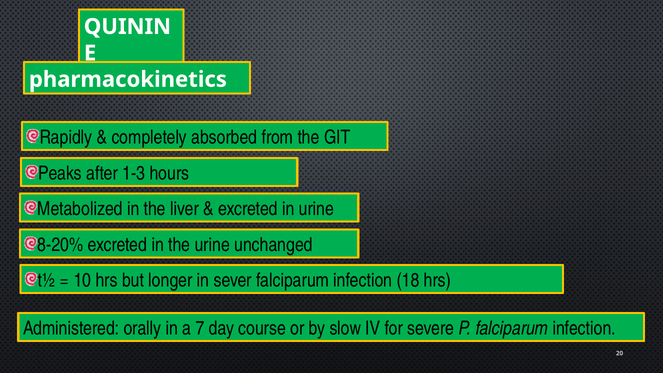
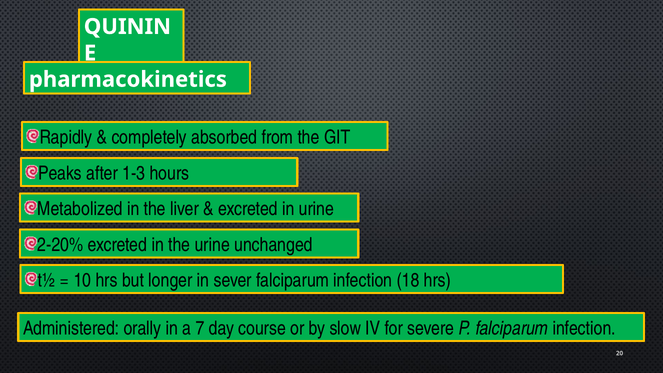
8-20%: 8-20% -> 2-20% (60, 245)
